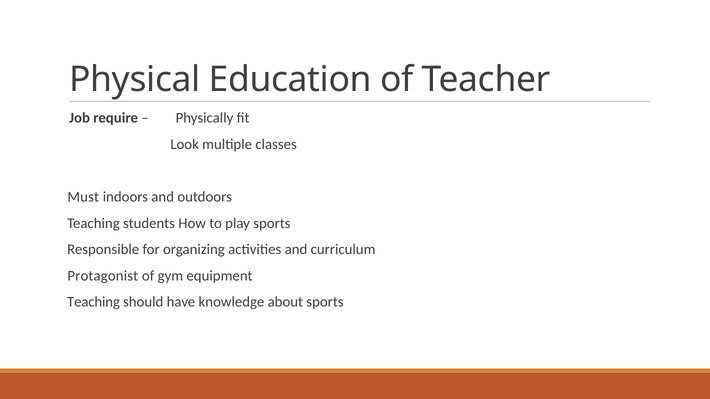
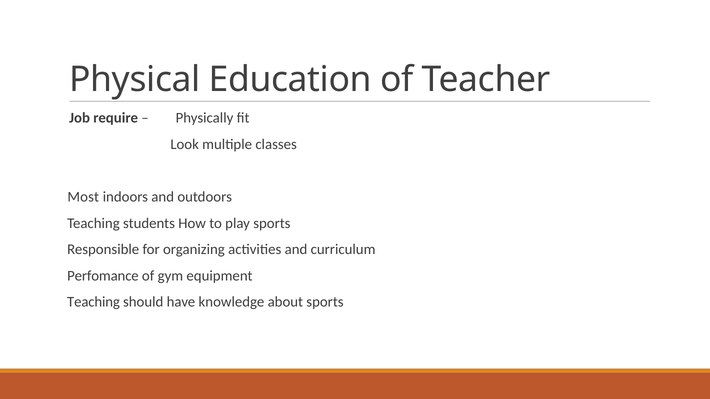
Must: Must -> Most (83, 197)
Protagonist: Protagonist -> Perfomance (103, 276)
